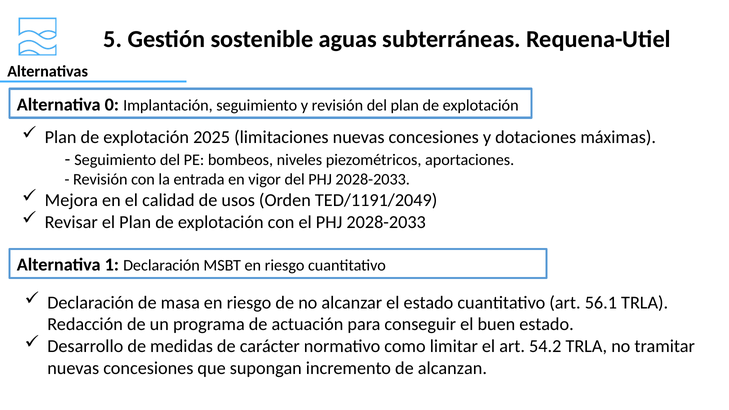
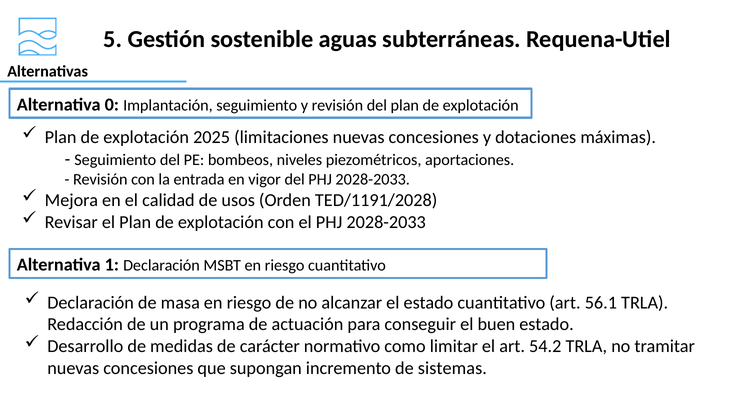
TED/1191/2049: TED/1191/2049 -> TED/1191/2028 (376, 200)
alcanzan: alcanzan -> sistemas (452, 368)
